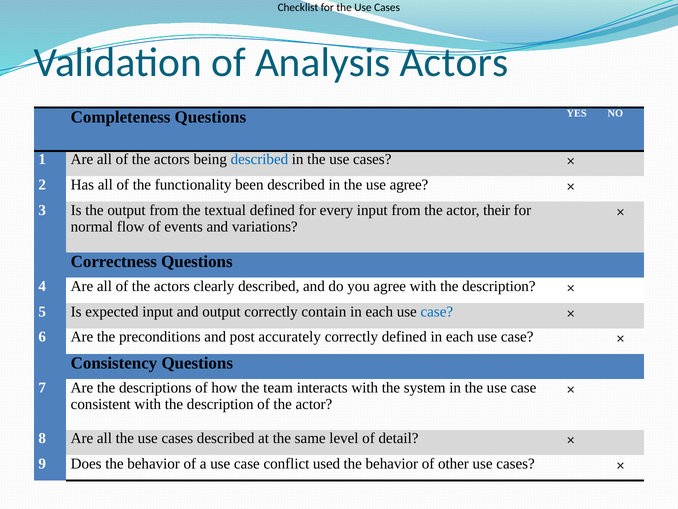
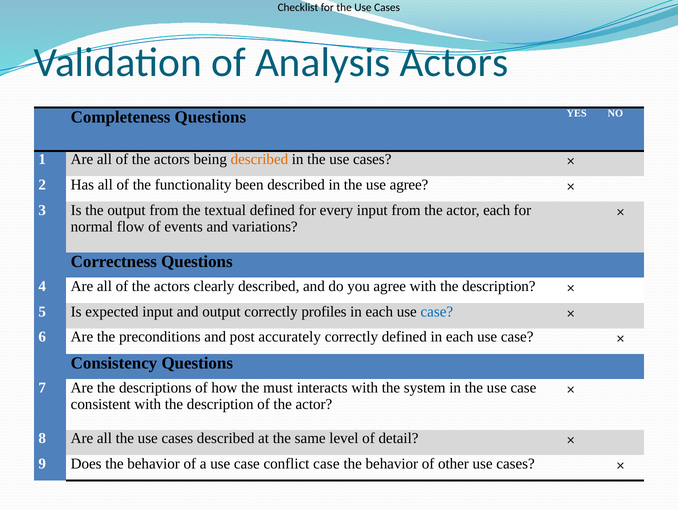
described colour: blue -> orange (259, 159)
actor their: their -> each (497, 210)
contain: contain -> profiles (324, 311)
team: team -> must (278, 387)
conflict used: used -> case (326, 463)
